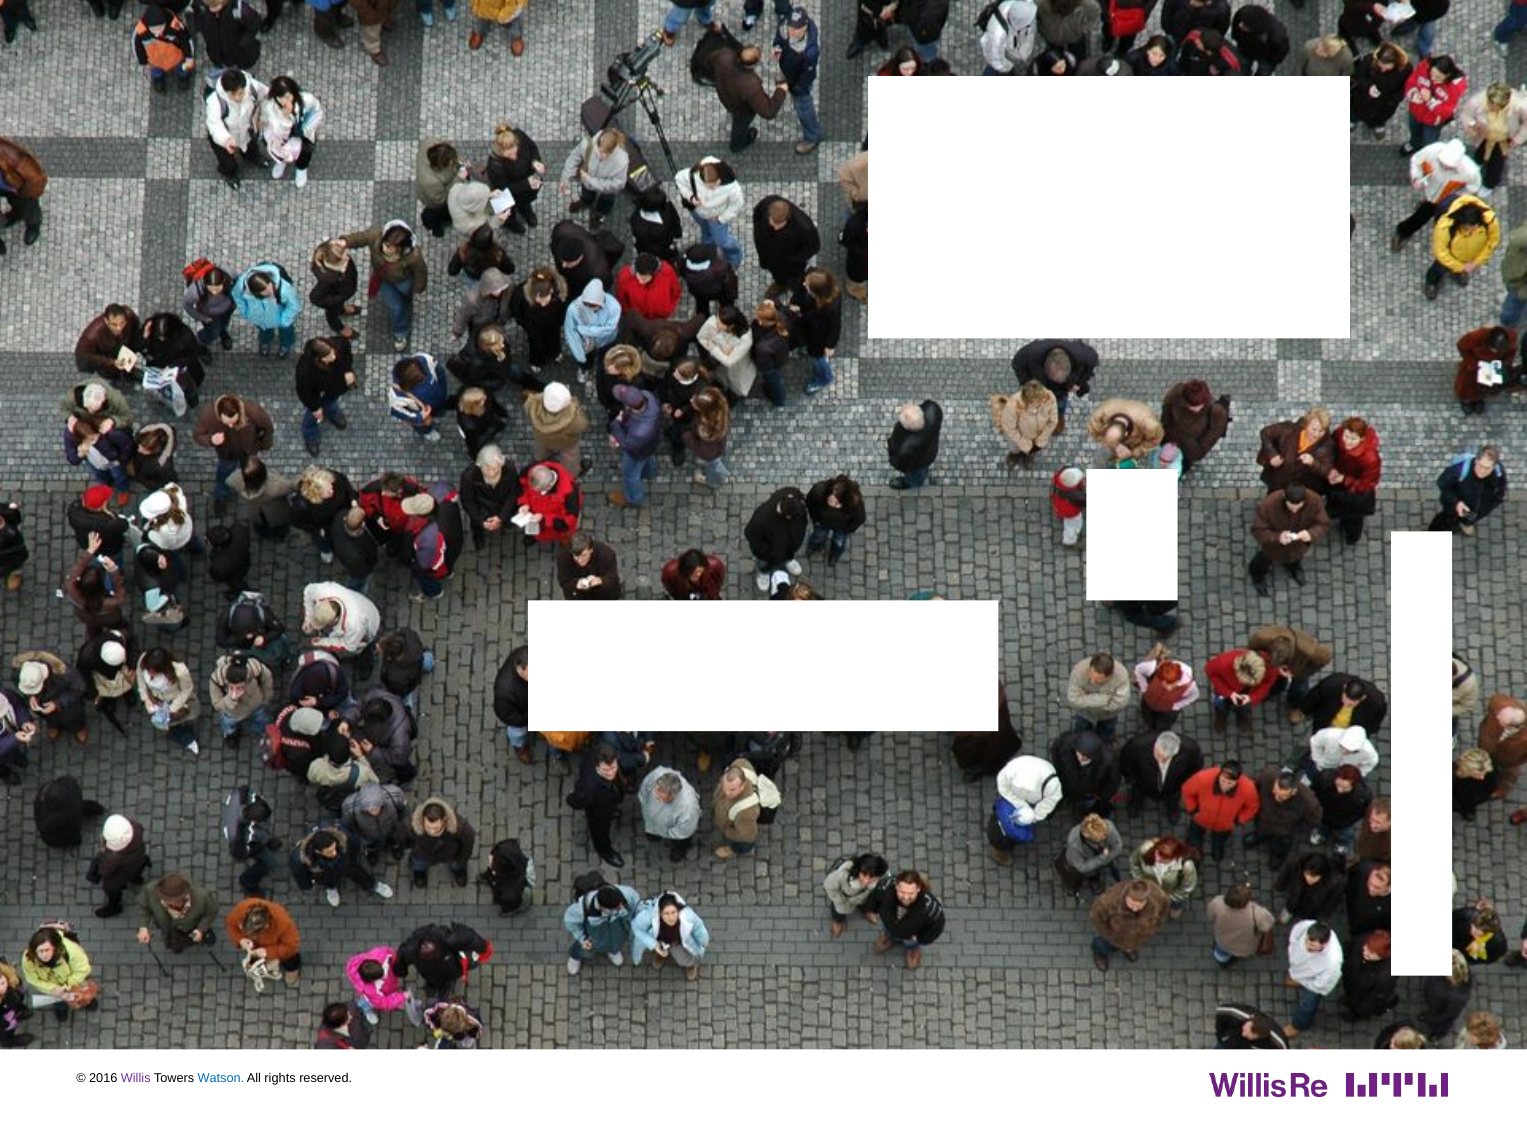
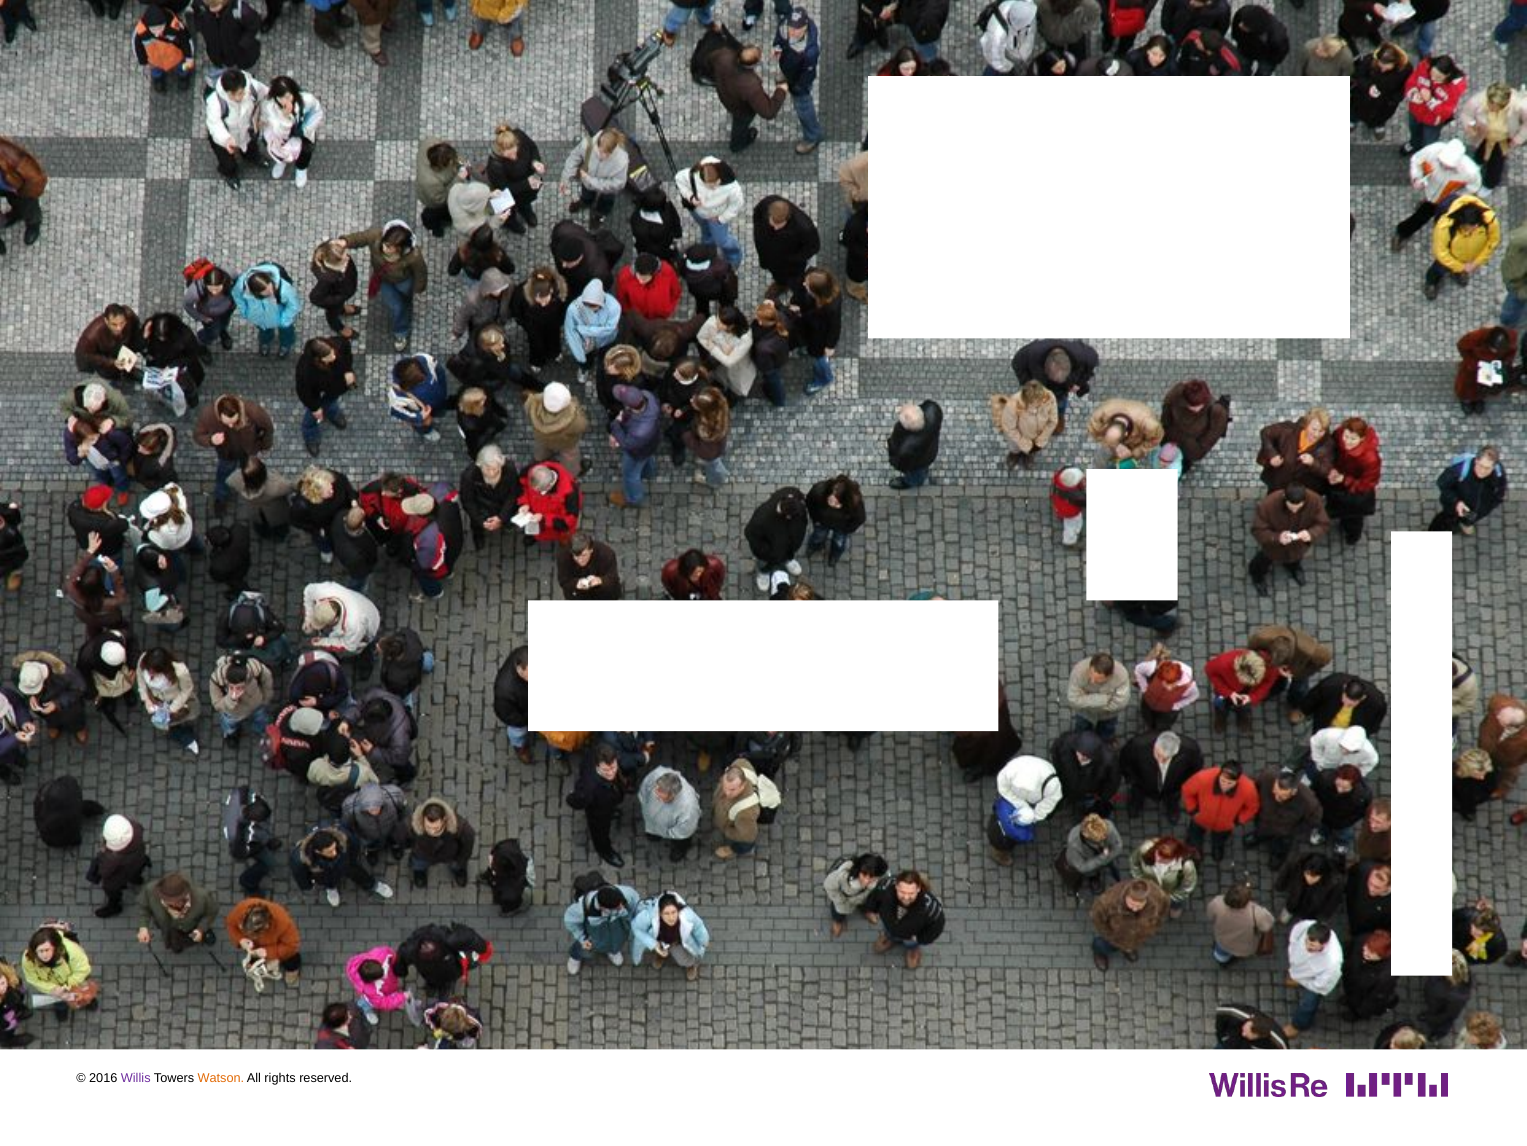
Watson colour: blue -> orange (221, 1077)
